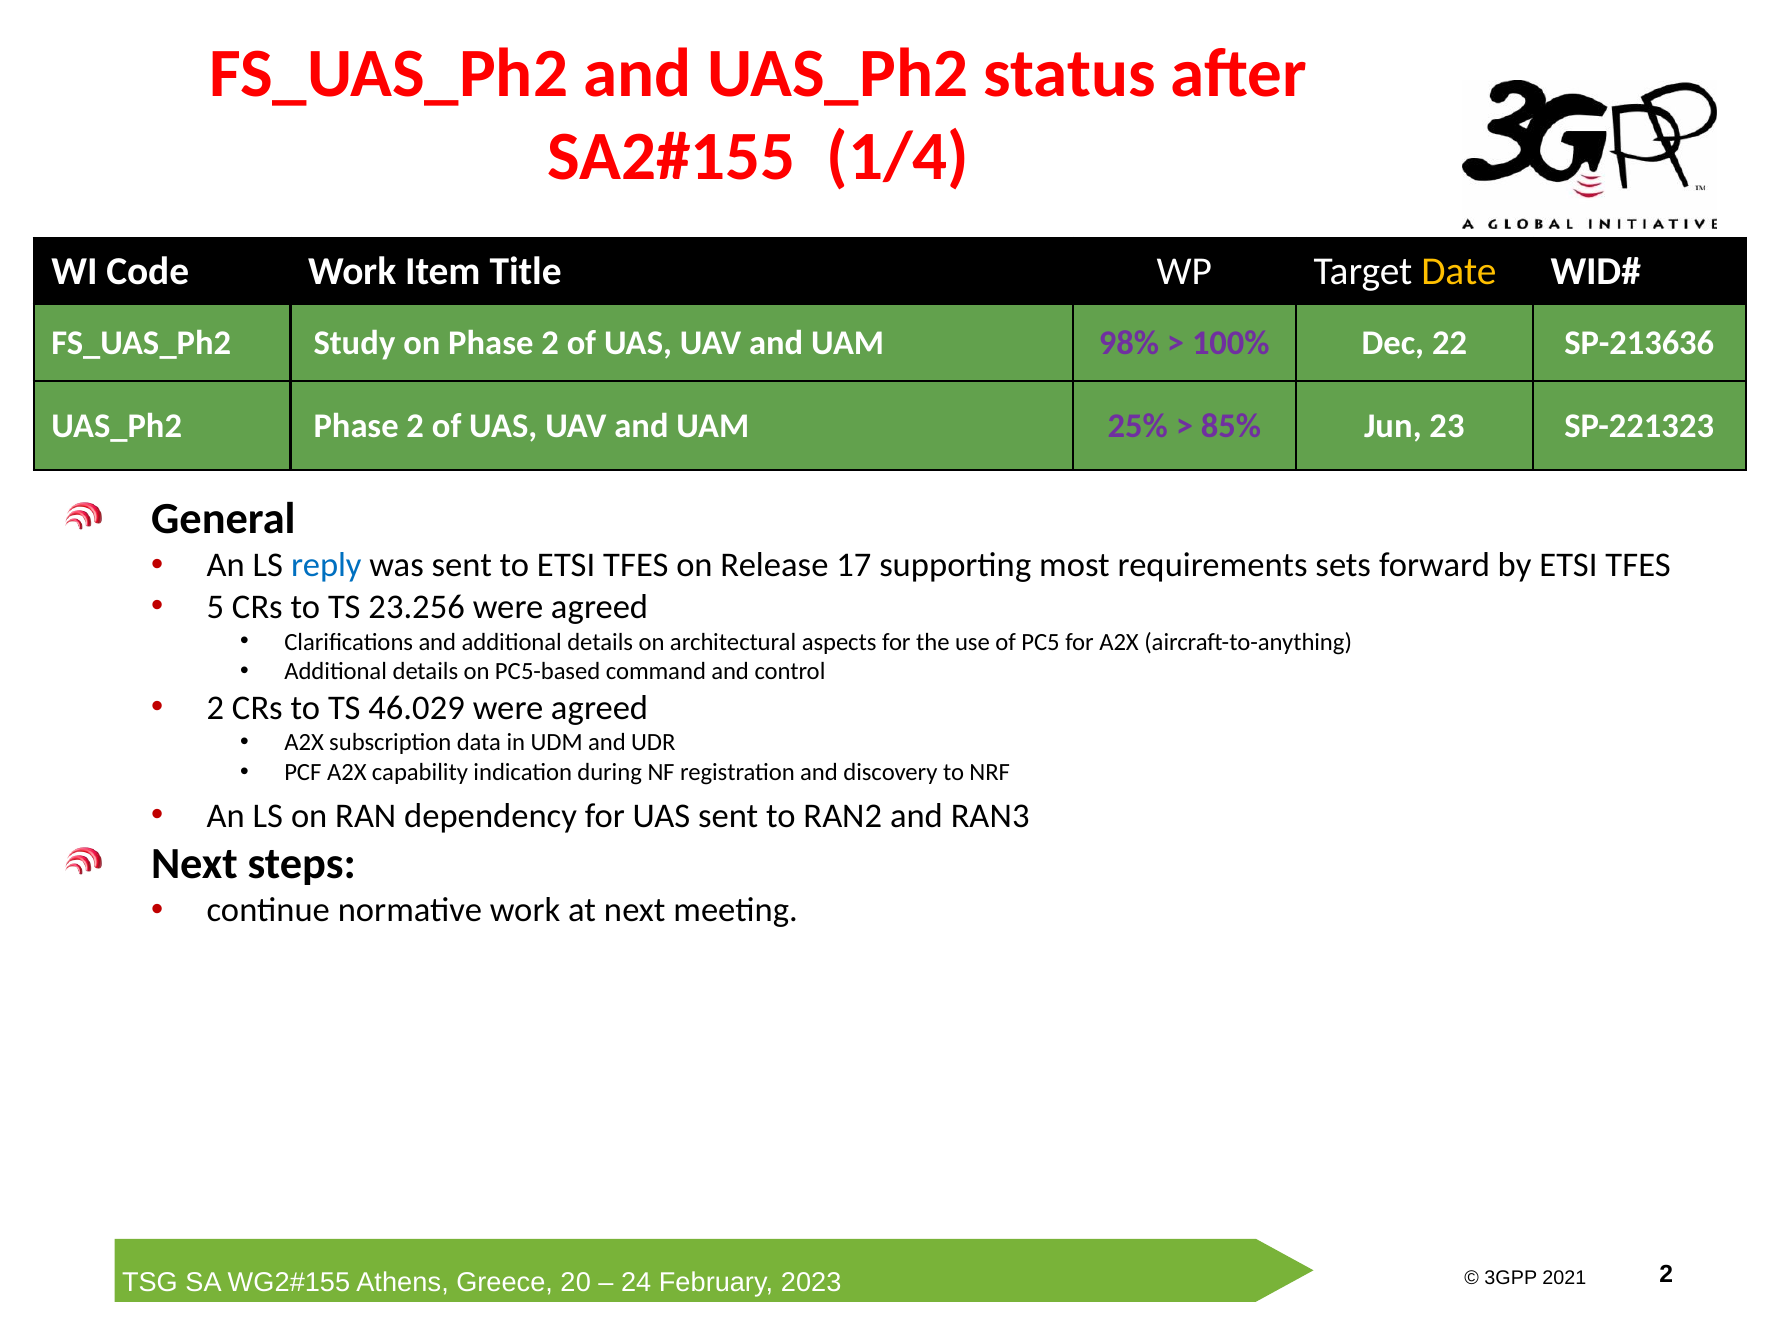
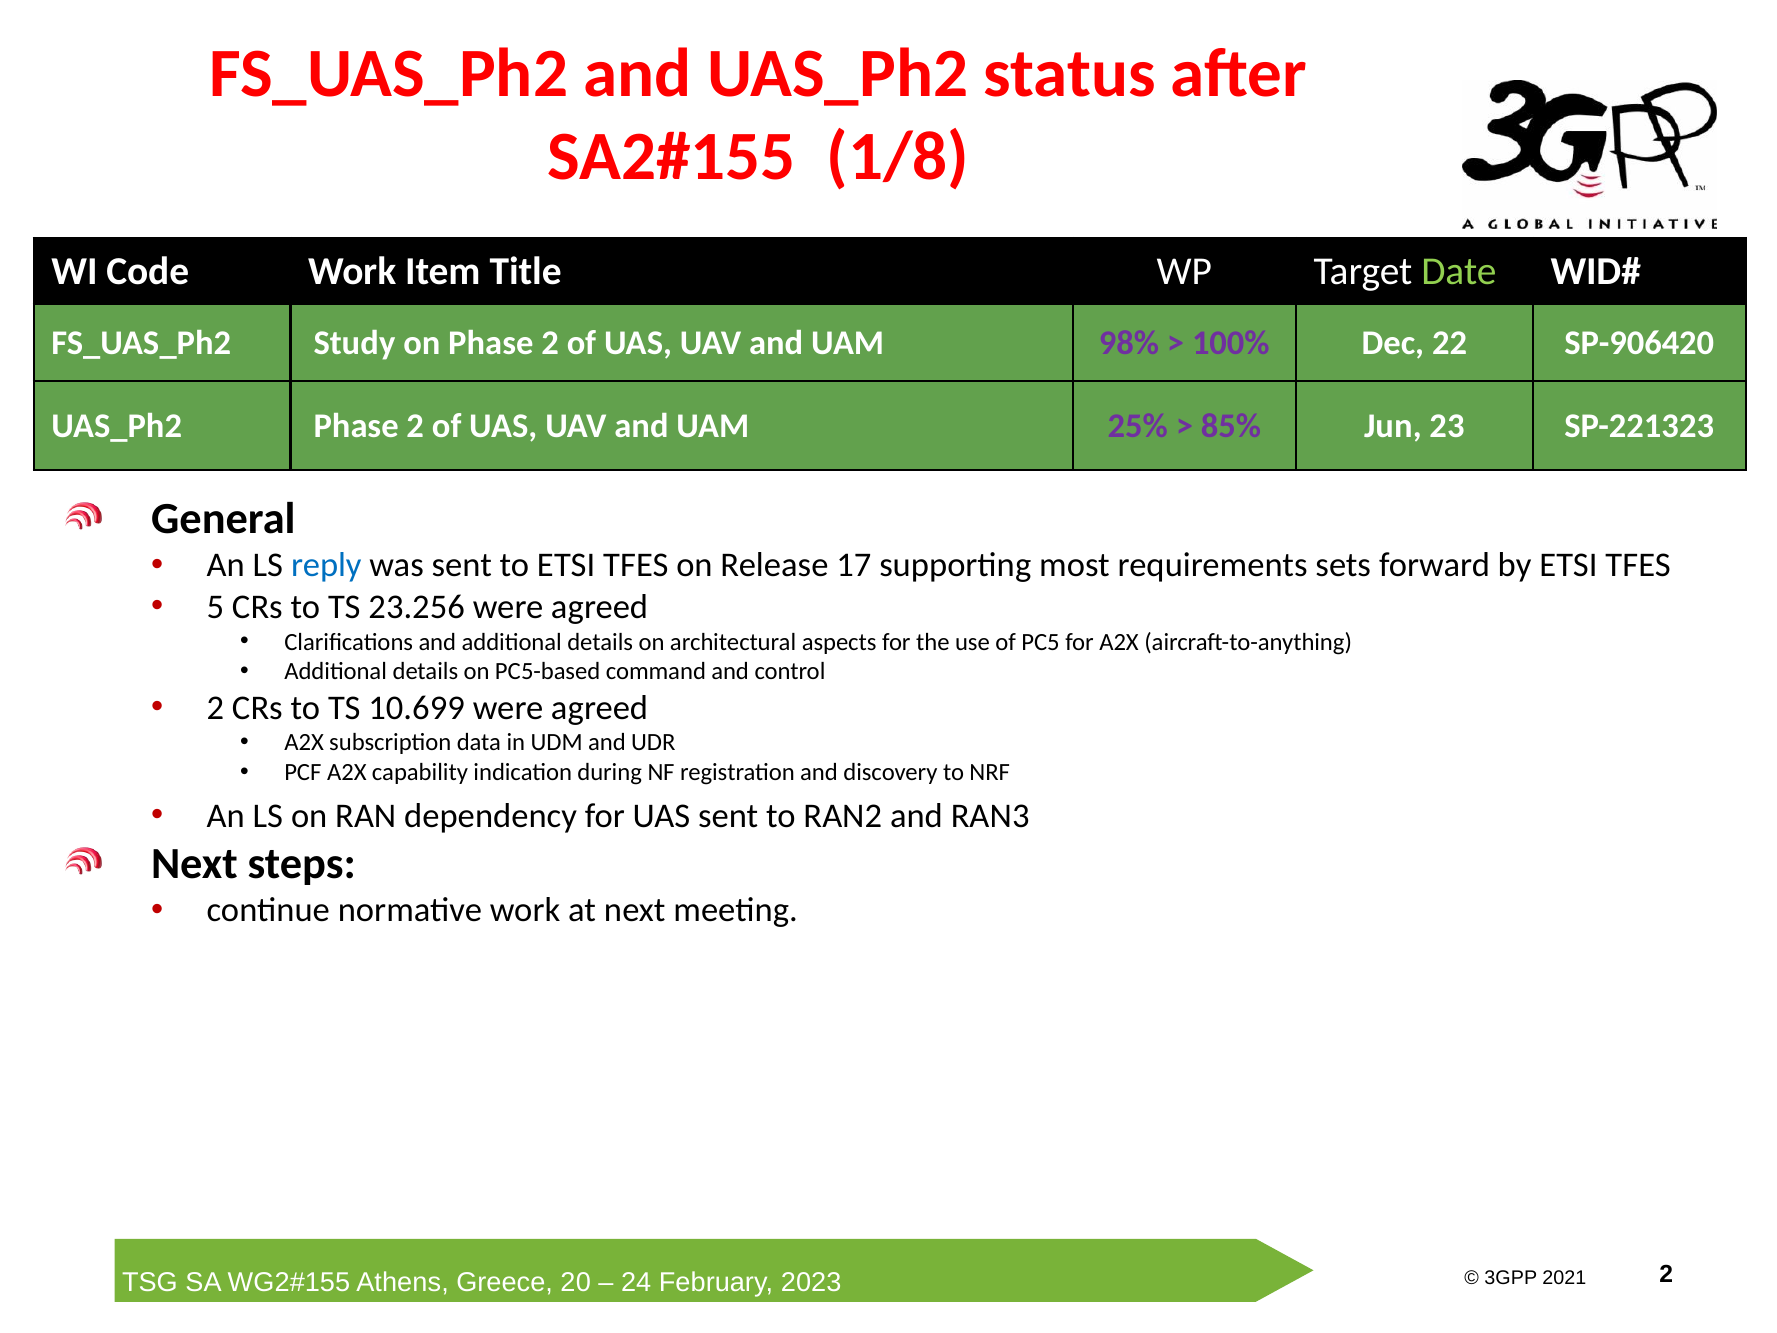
1/4: 1/4 -> 1/8 (898, 156)
Date colour: yellow -> light green (1459, 271)
SP-213636: SP-213636 -> SP-906420 (1639, 343)
46.029: 46.029 -> 10.699 (417, 708)
